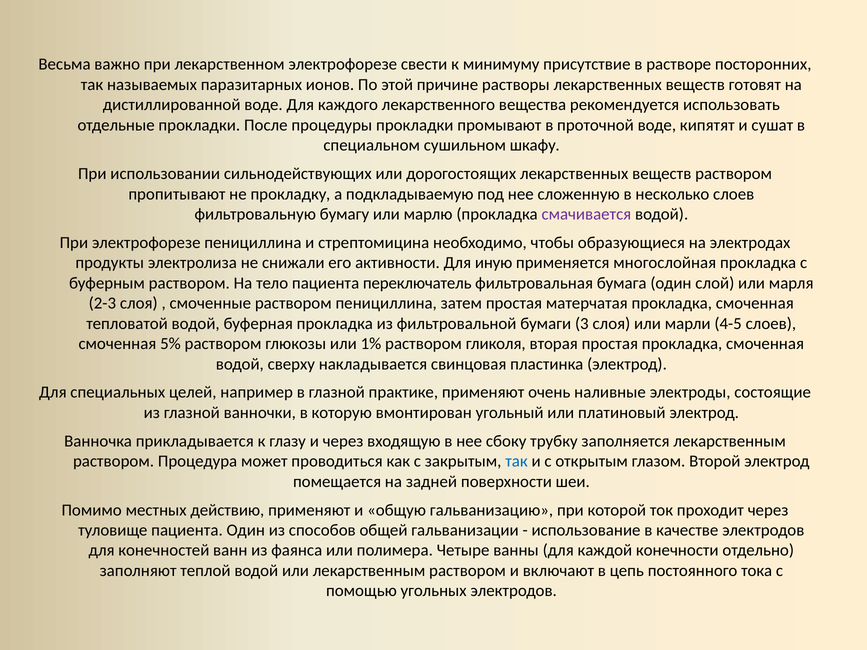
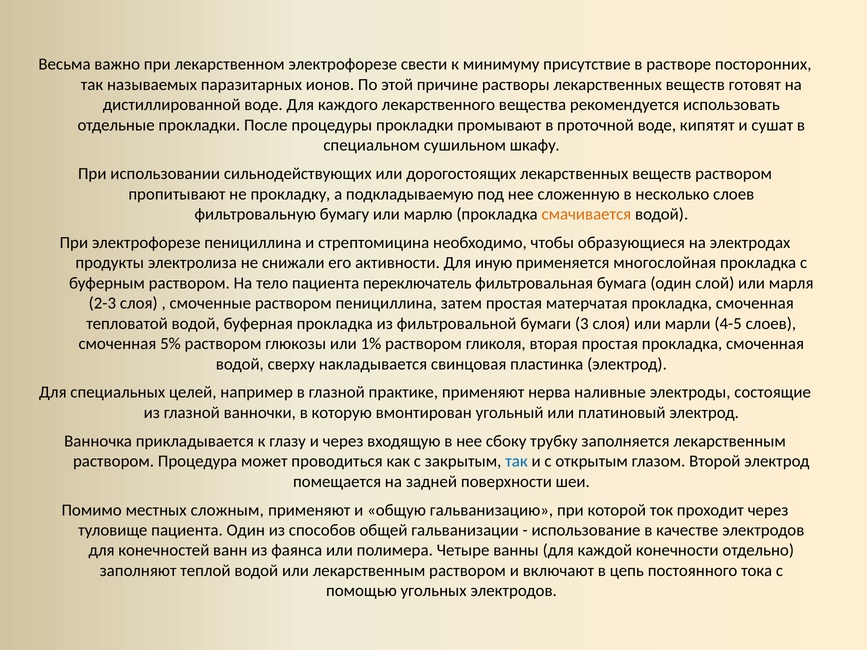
смачивается colour: purple -> orange (586, 214)
очень: очень -> нерва (549, 393)
действию: действию -> сложным (227, 510)
